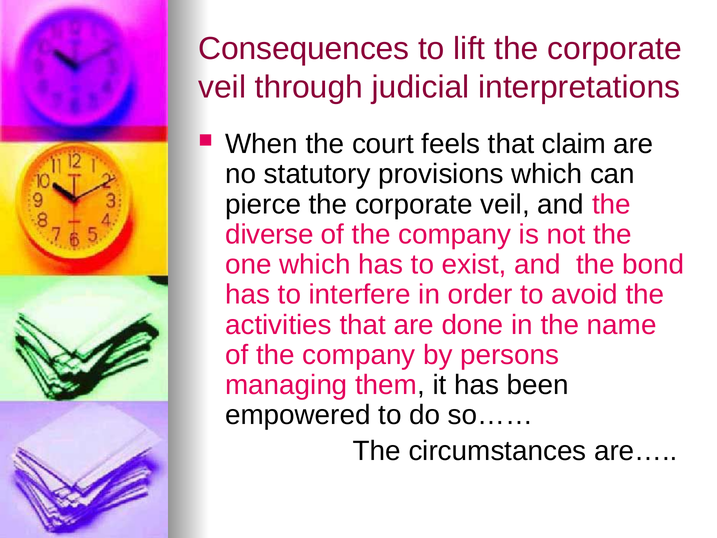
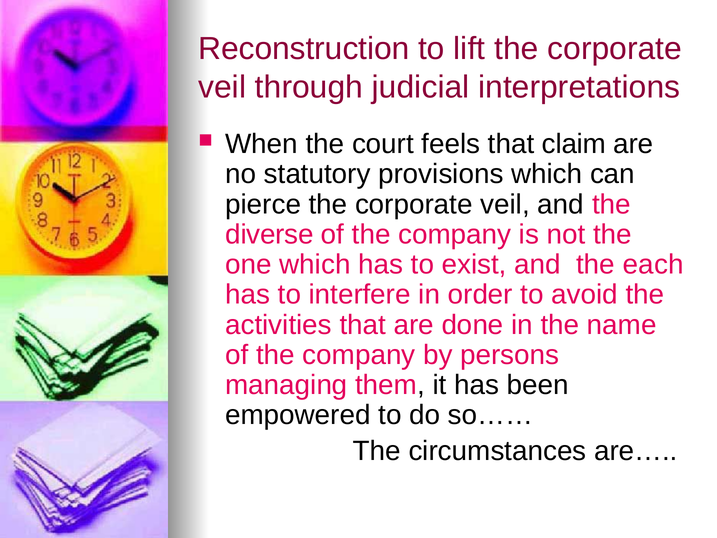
Consequences: Consequences -> Reconstruction (304, 49)
bond: bond -> each (653, 264)
